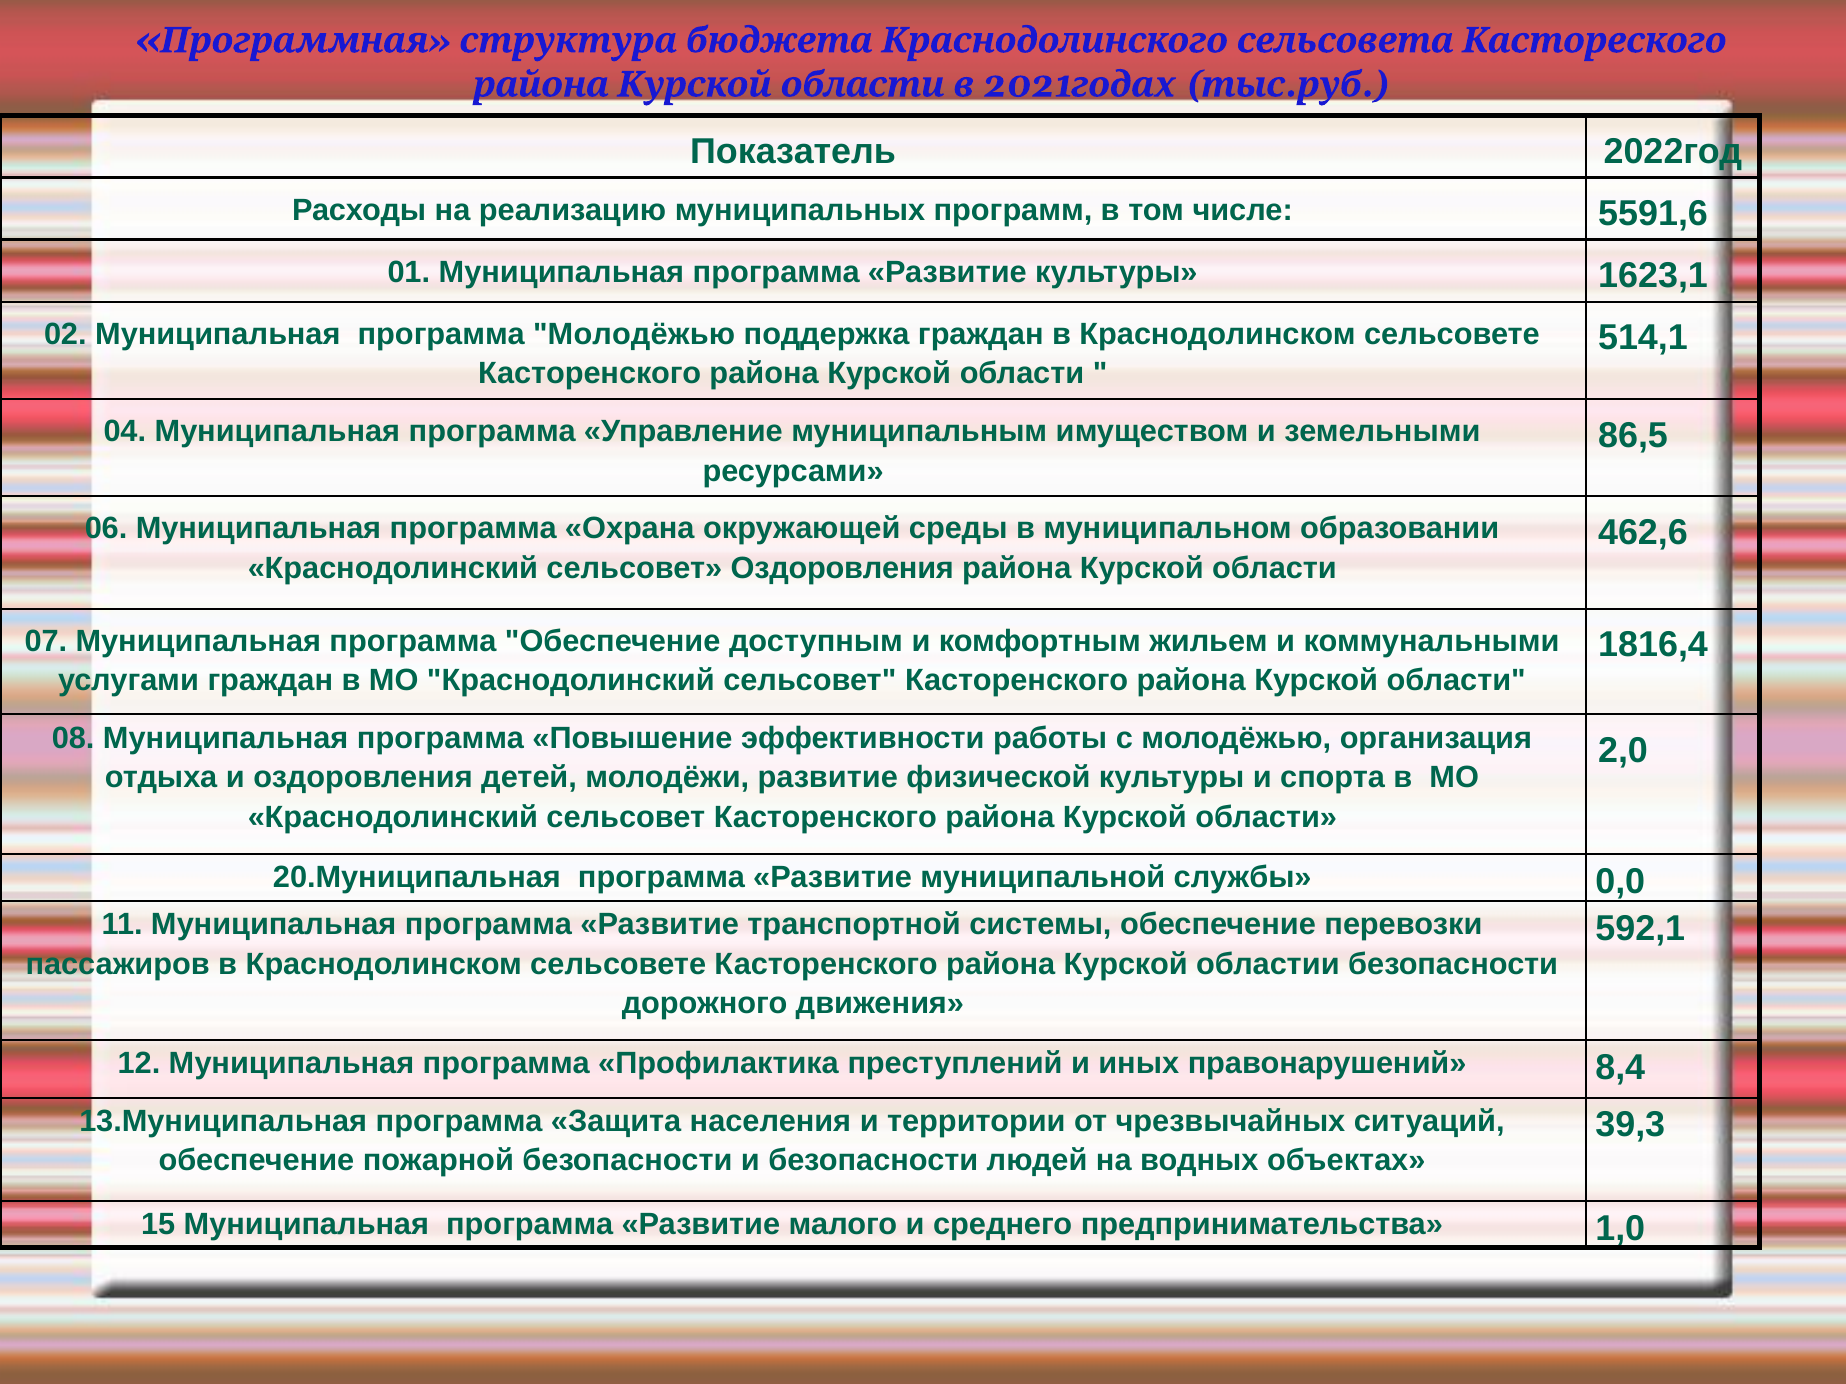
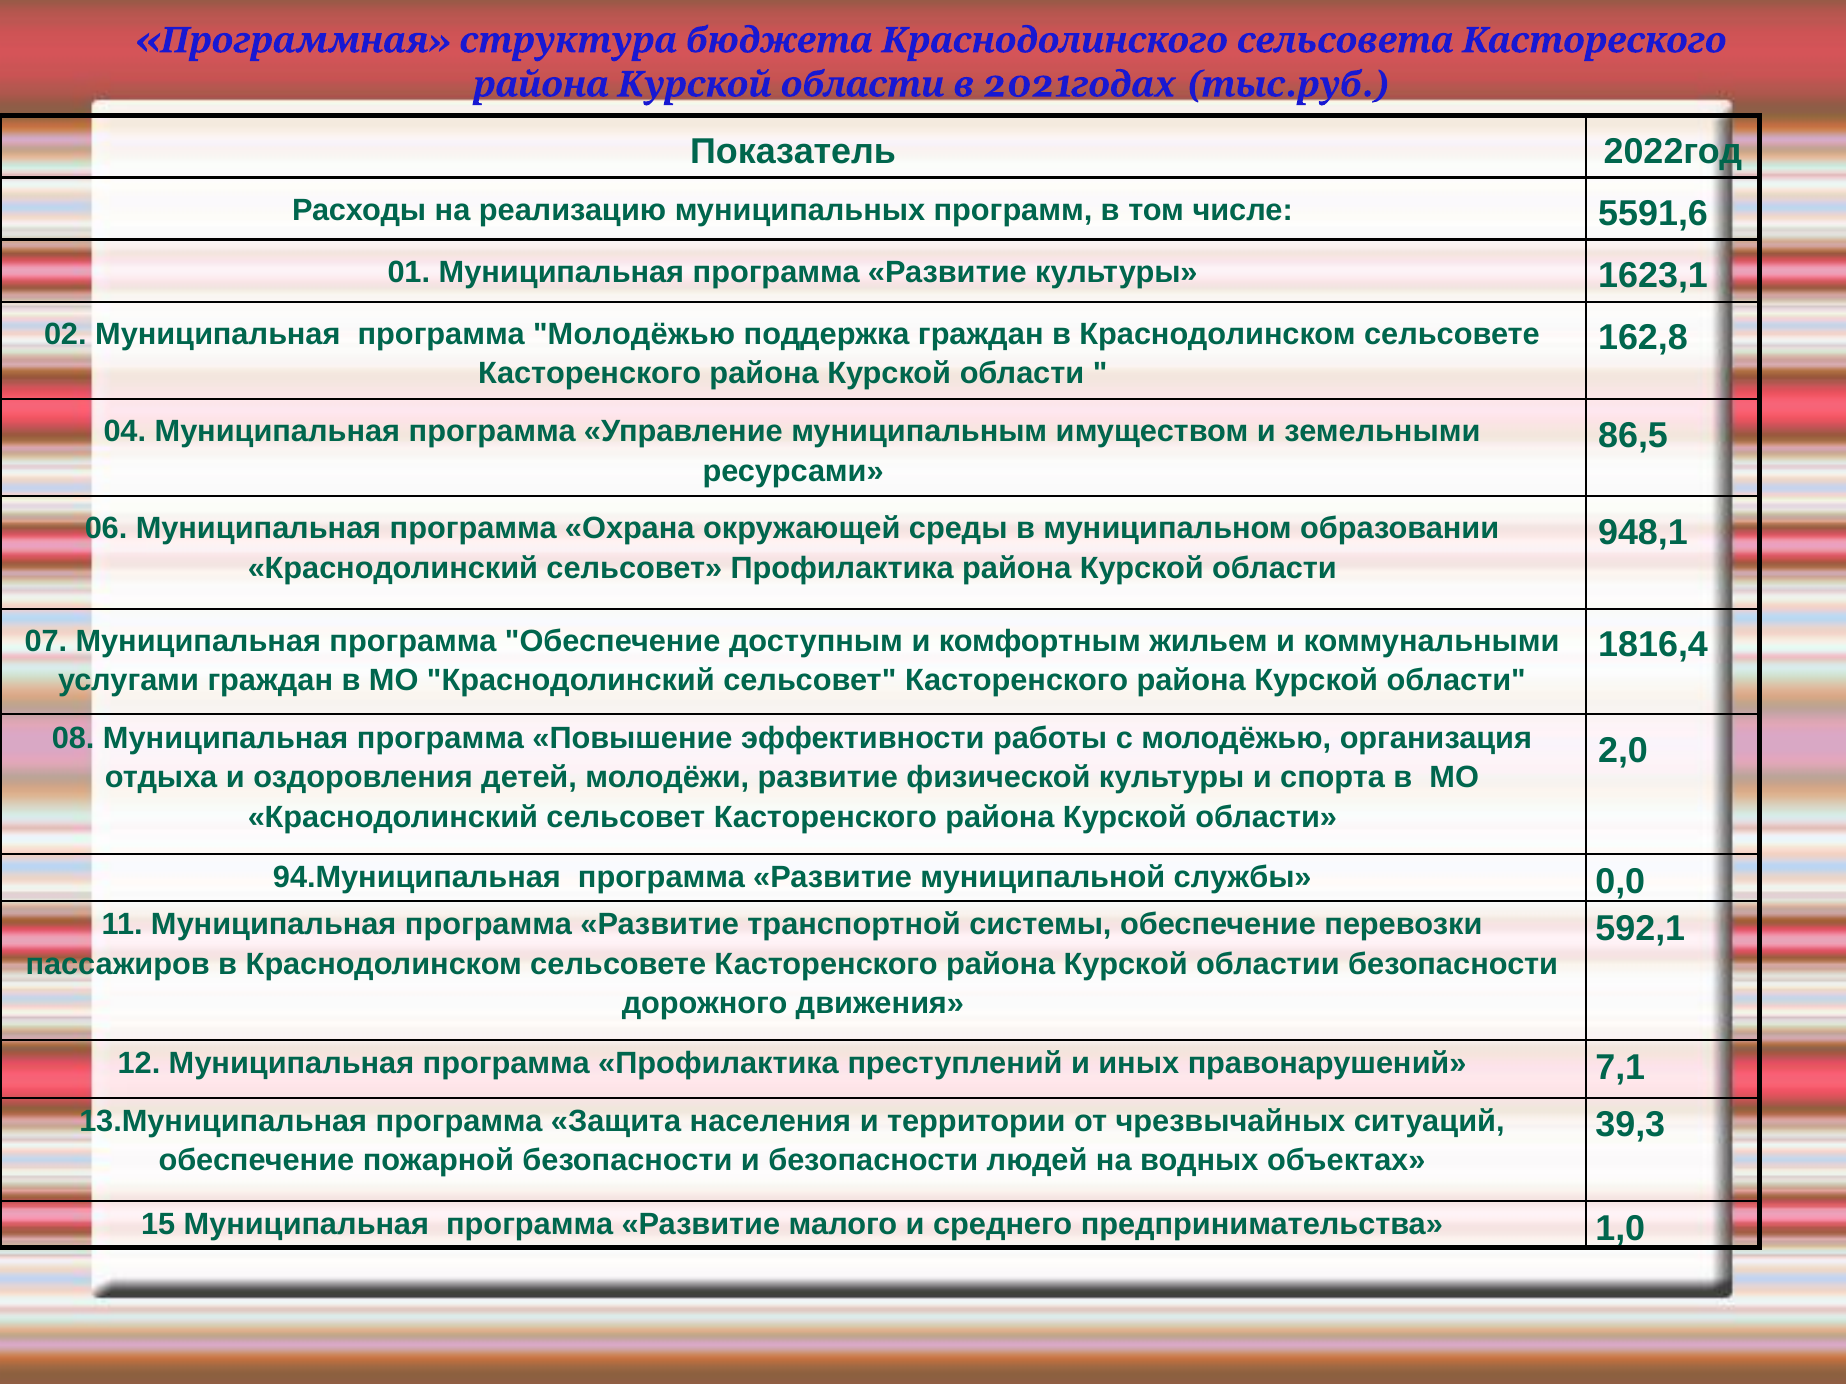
514,1: 514,1 -> 162,8 (1643, 338)
462,6: 462,6 -> 948,1 (1643, 533)
сельсовет Оздоровления: Оздоровления -> Профилактика (842, 568)
20.Муниципальная: 20.Муниципальная -> 94.Муниципальная (417, 878)
8,4: 8,4 -> 7,1 (1620, 1068)
